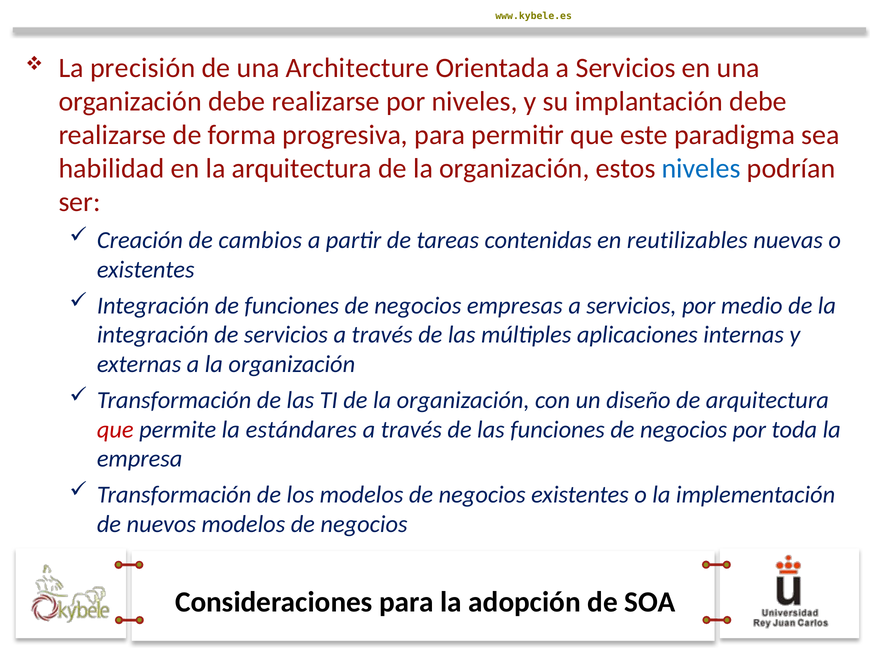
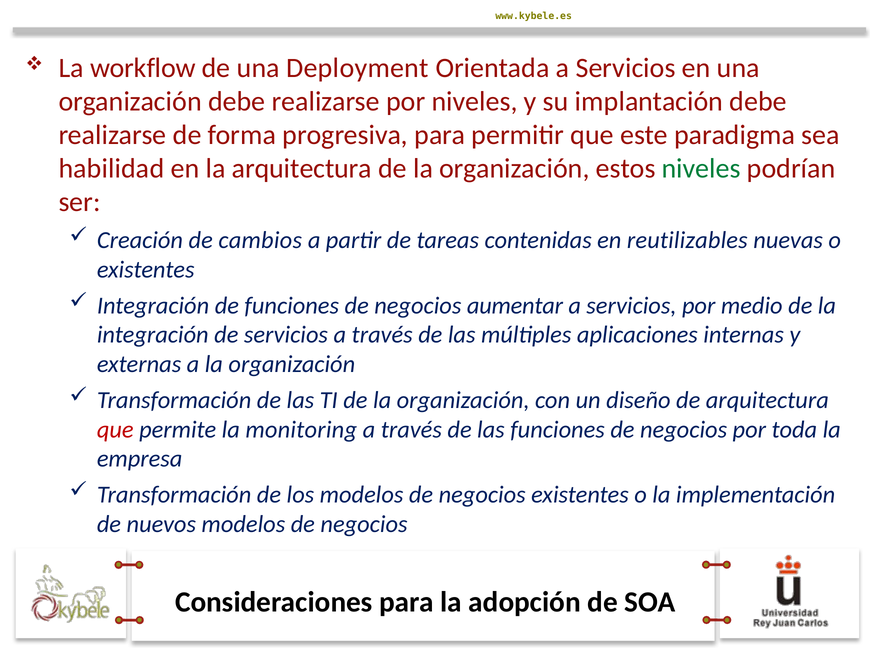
precisión: precisión -> workflow (143, 68)
Architecture: Architecture -> Deployment (358, 68)
niveles colour: blue -> green (701, 169)
empresas: empresas -> aumentar (515, 306)
estándares: estándares -> monitoring (301, 430)
